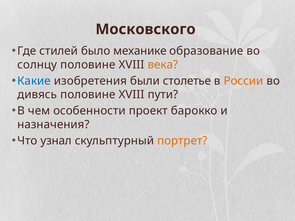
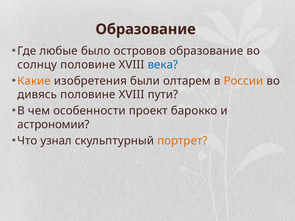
Московского: Московского -> Образование (146, 29)
стилей: стилей -> любые (59, 51)
механике: механике -> островов (140, 51)
века colour: orange -> blue (163, 65)
Какие colour: blue -> orange (34, 81)
столетье: столетье -> олтарем (187, 81)
назначения: назначения -> астрономии (53, 125)
